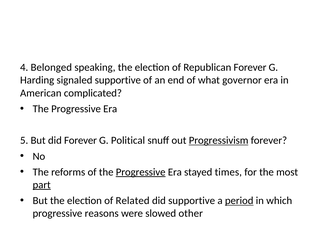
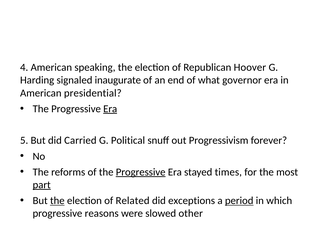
4 Belonged: Belonged -> American (51, 67)
Republican Forever: Forever -> Hoover (250, 67)
signaled supportive: supportive -> inaugurate (118, 80)
complicated: complicated -> presidential (93, 93)
Era underline: none -> present (110, 109)
did Forever: Forever -> Carried (80, 141)
Progressivism underline: present -> none (219, 141)
the underline: none -> present (57, 201)
did supportive: supportive -> exceptions (192, 201)
